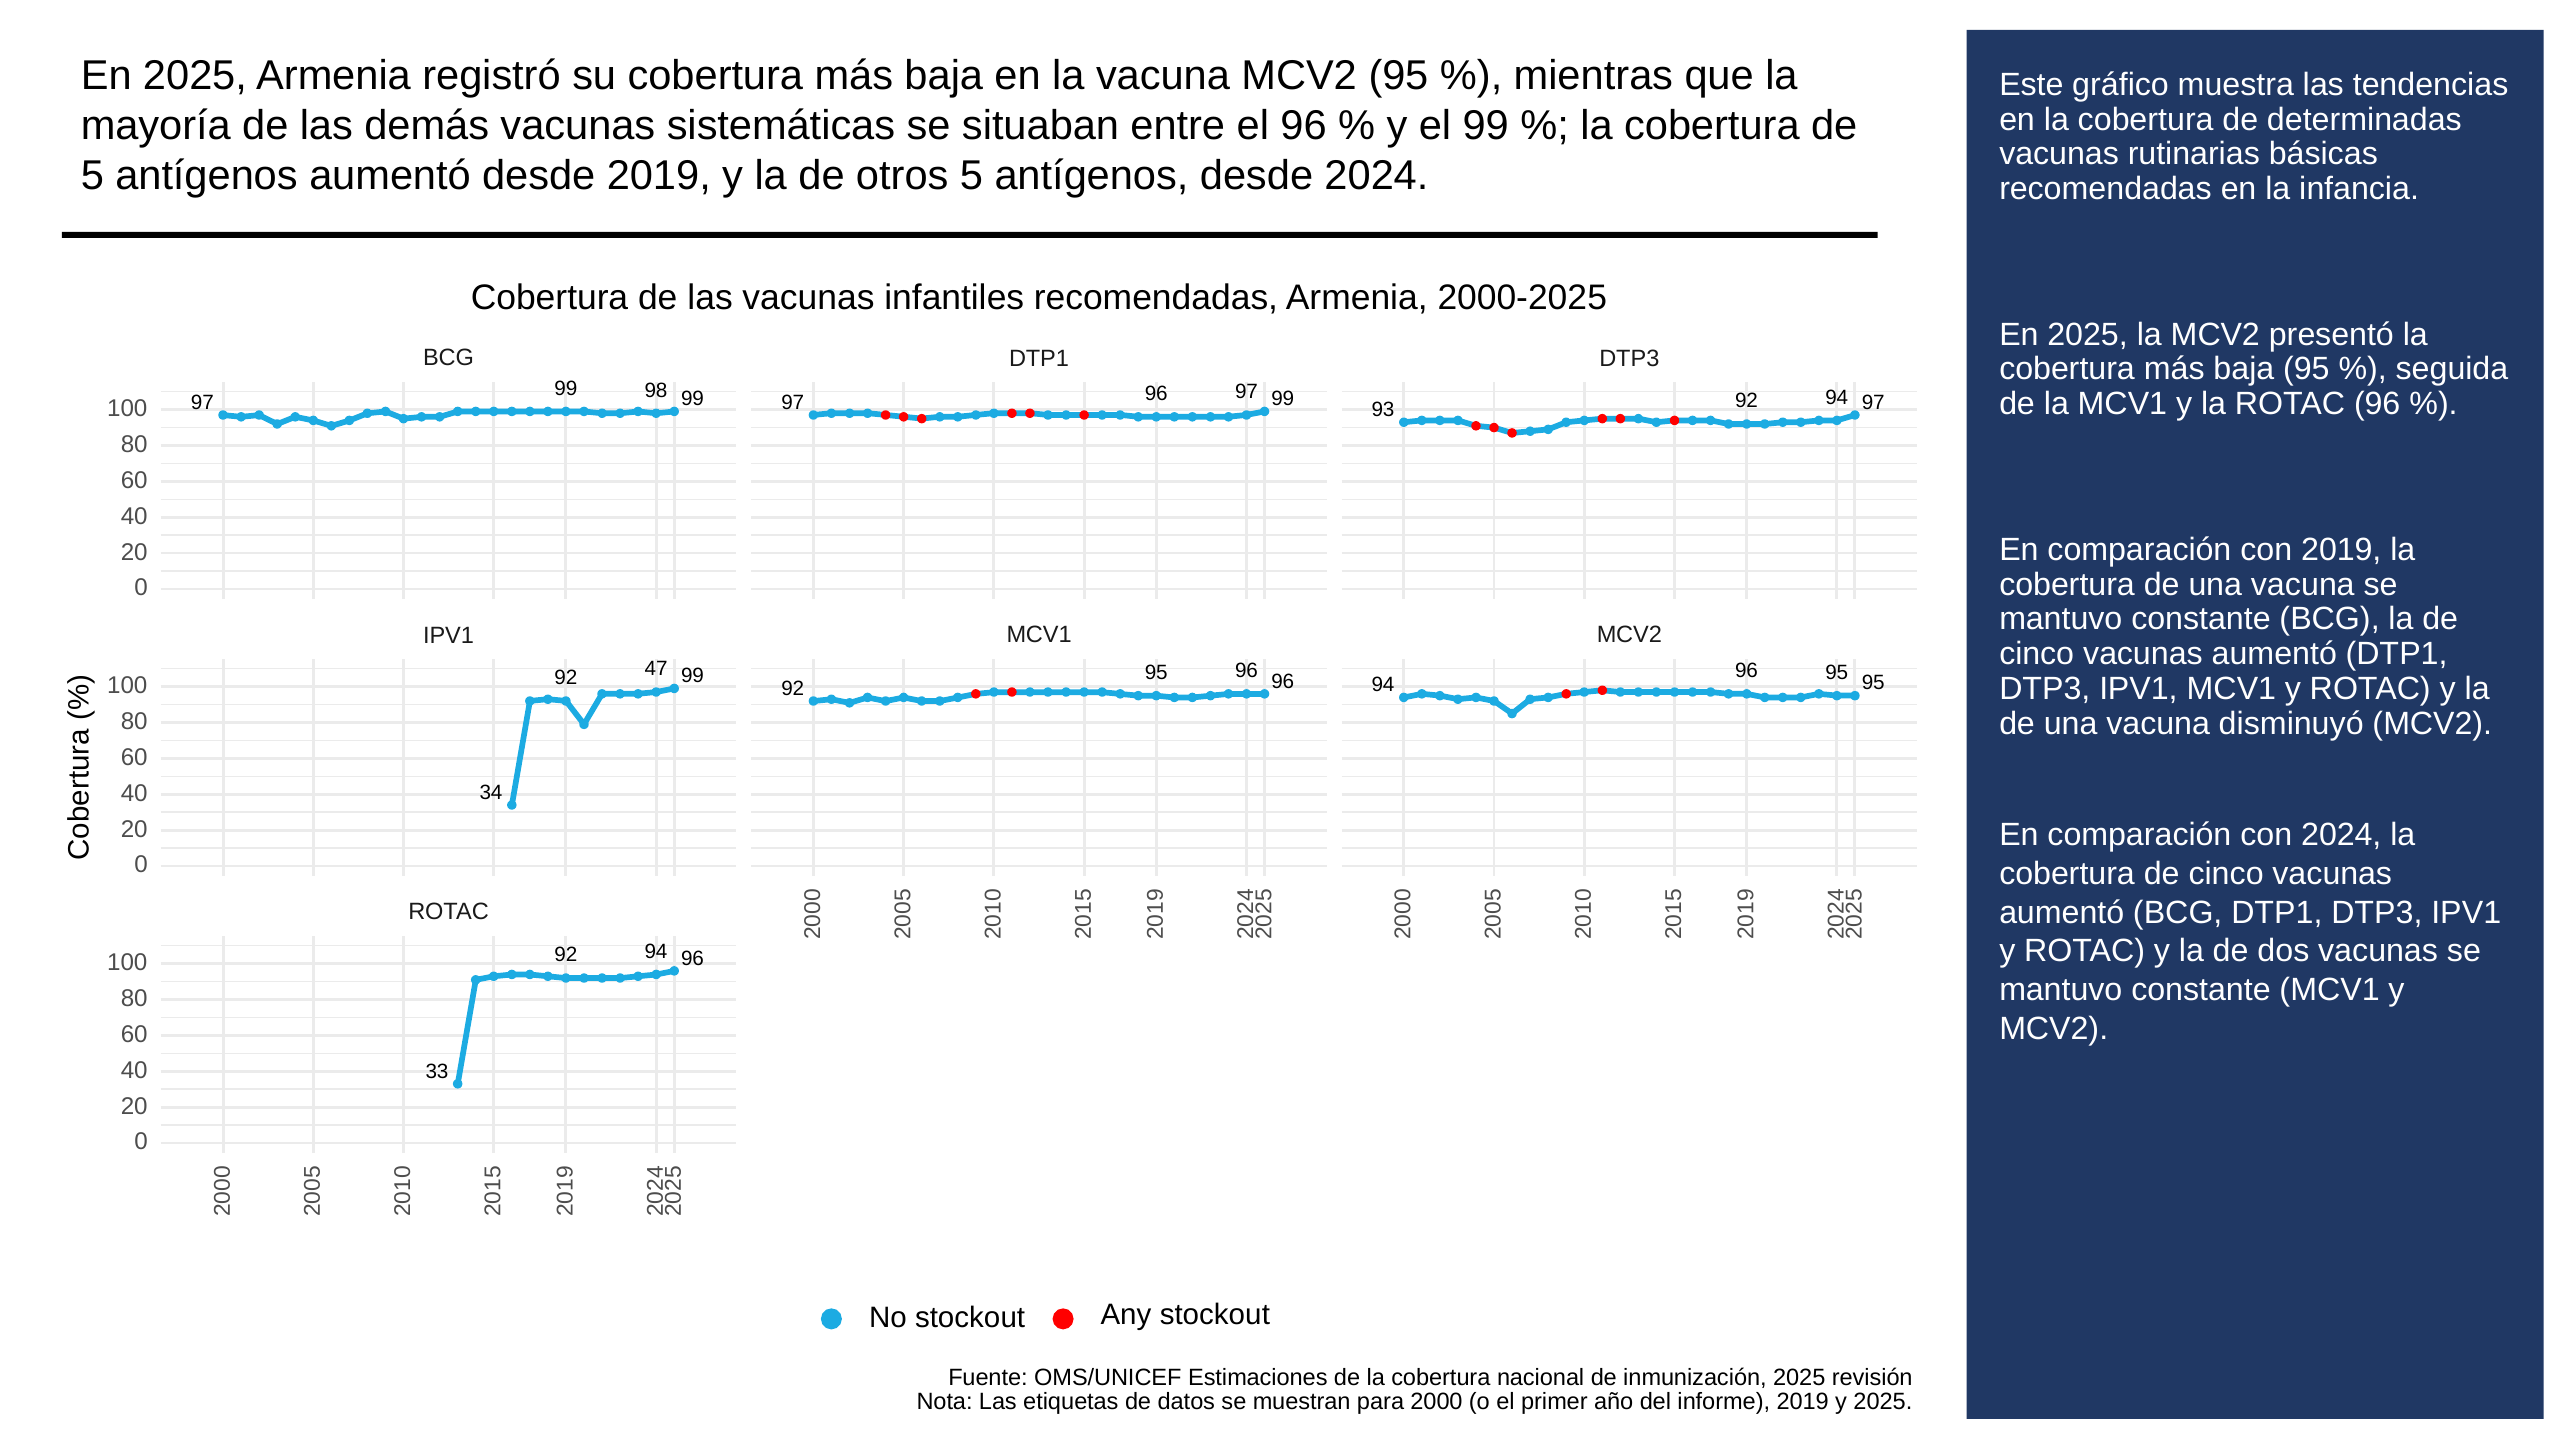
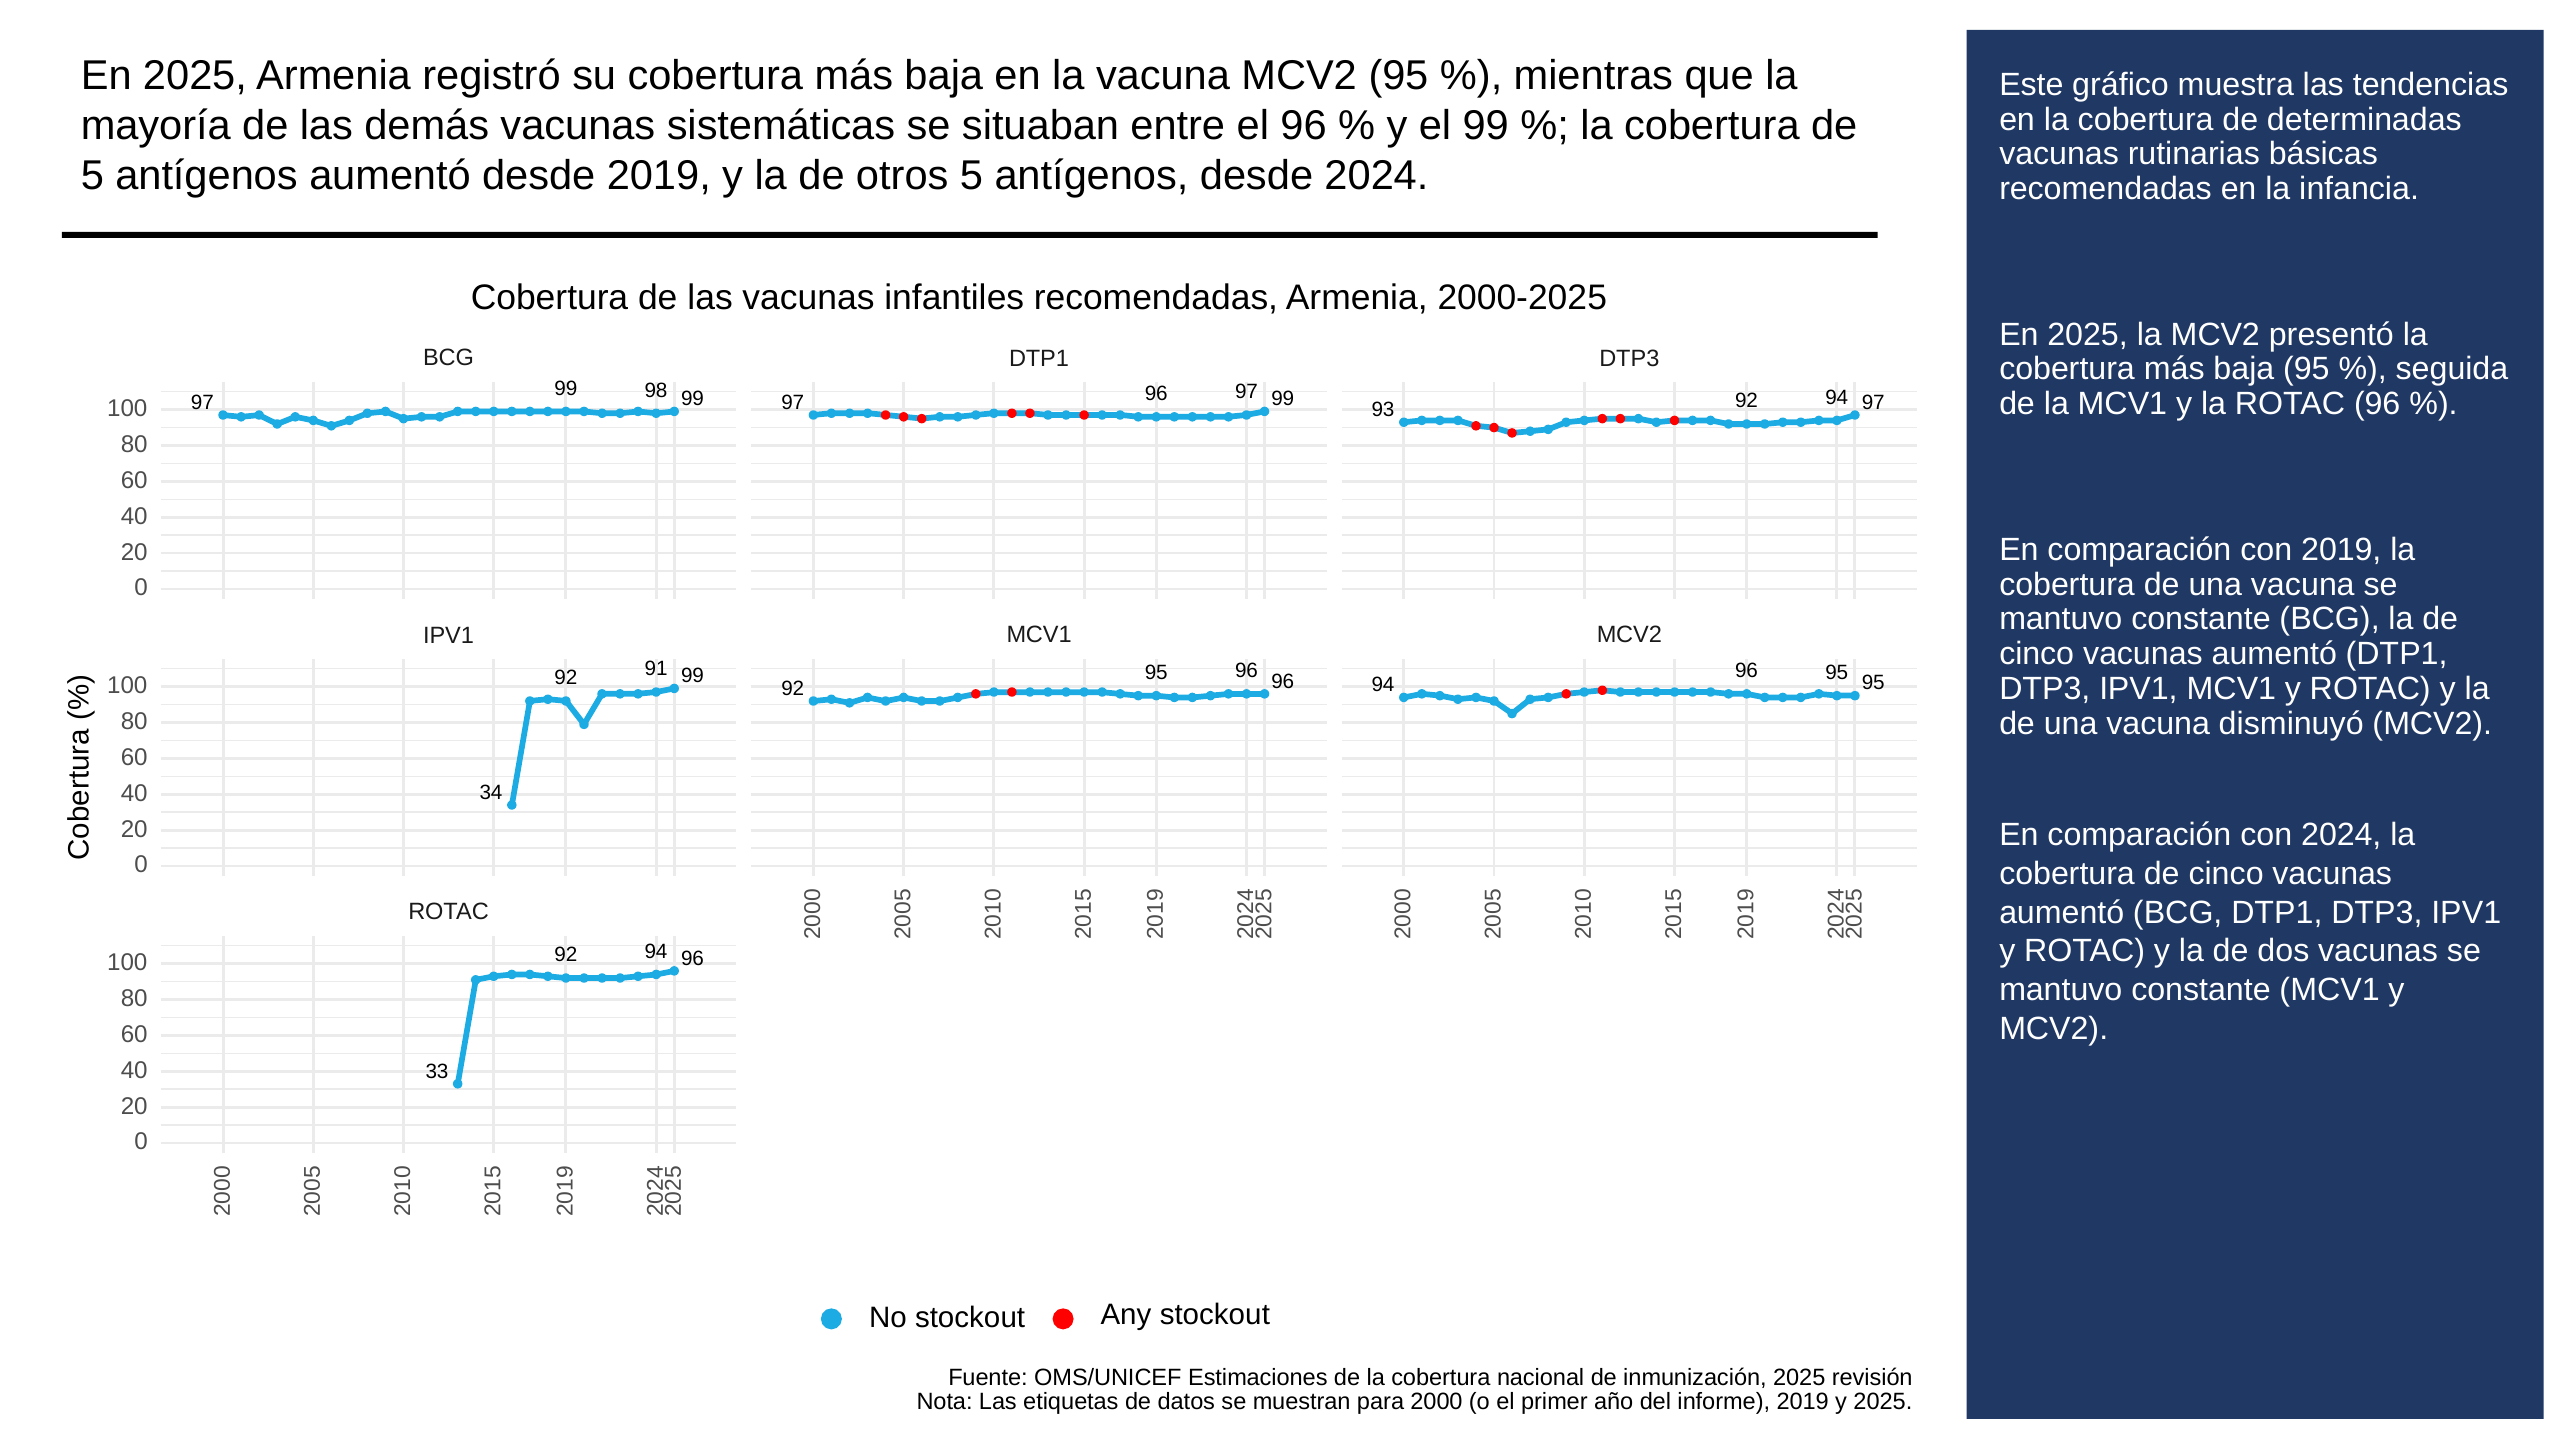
47: 47 -> 91 (656, 669)
